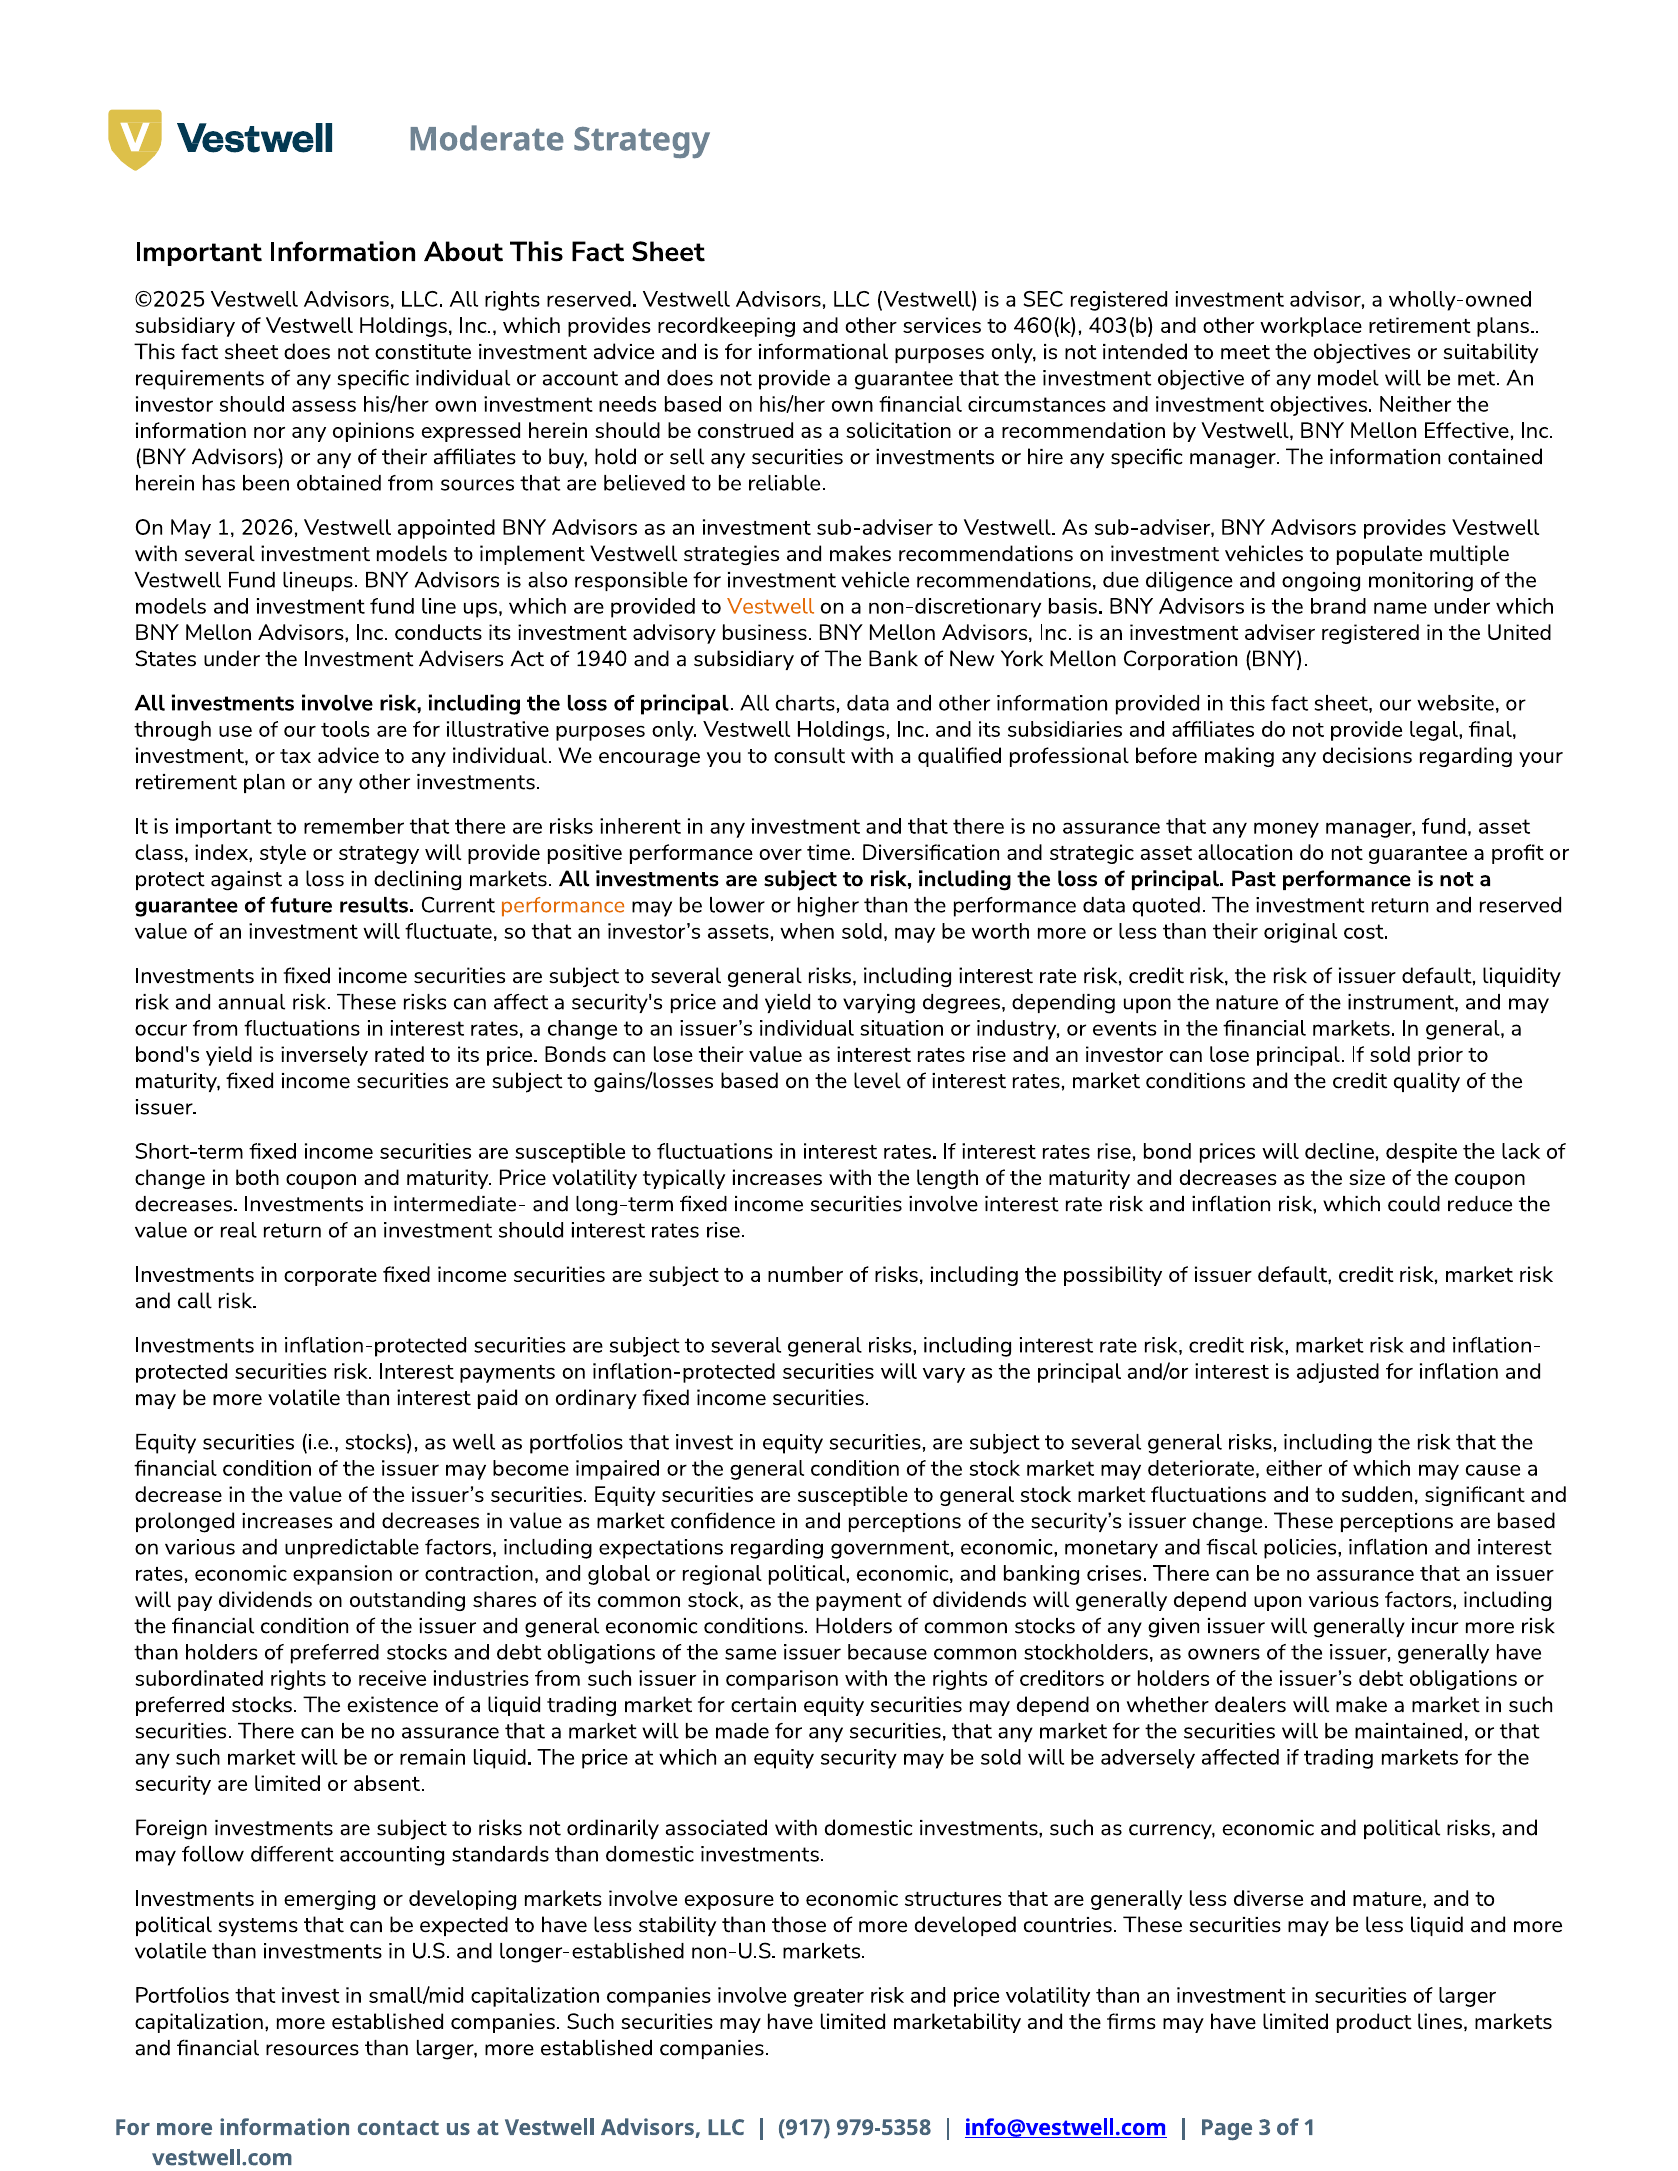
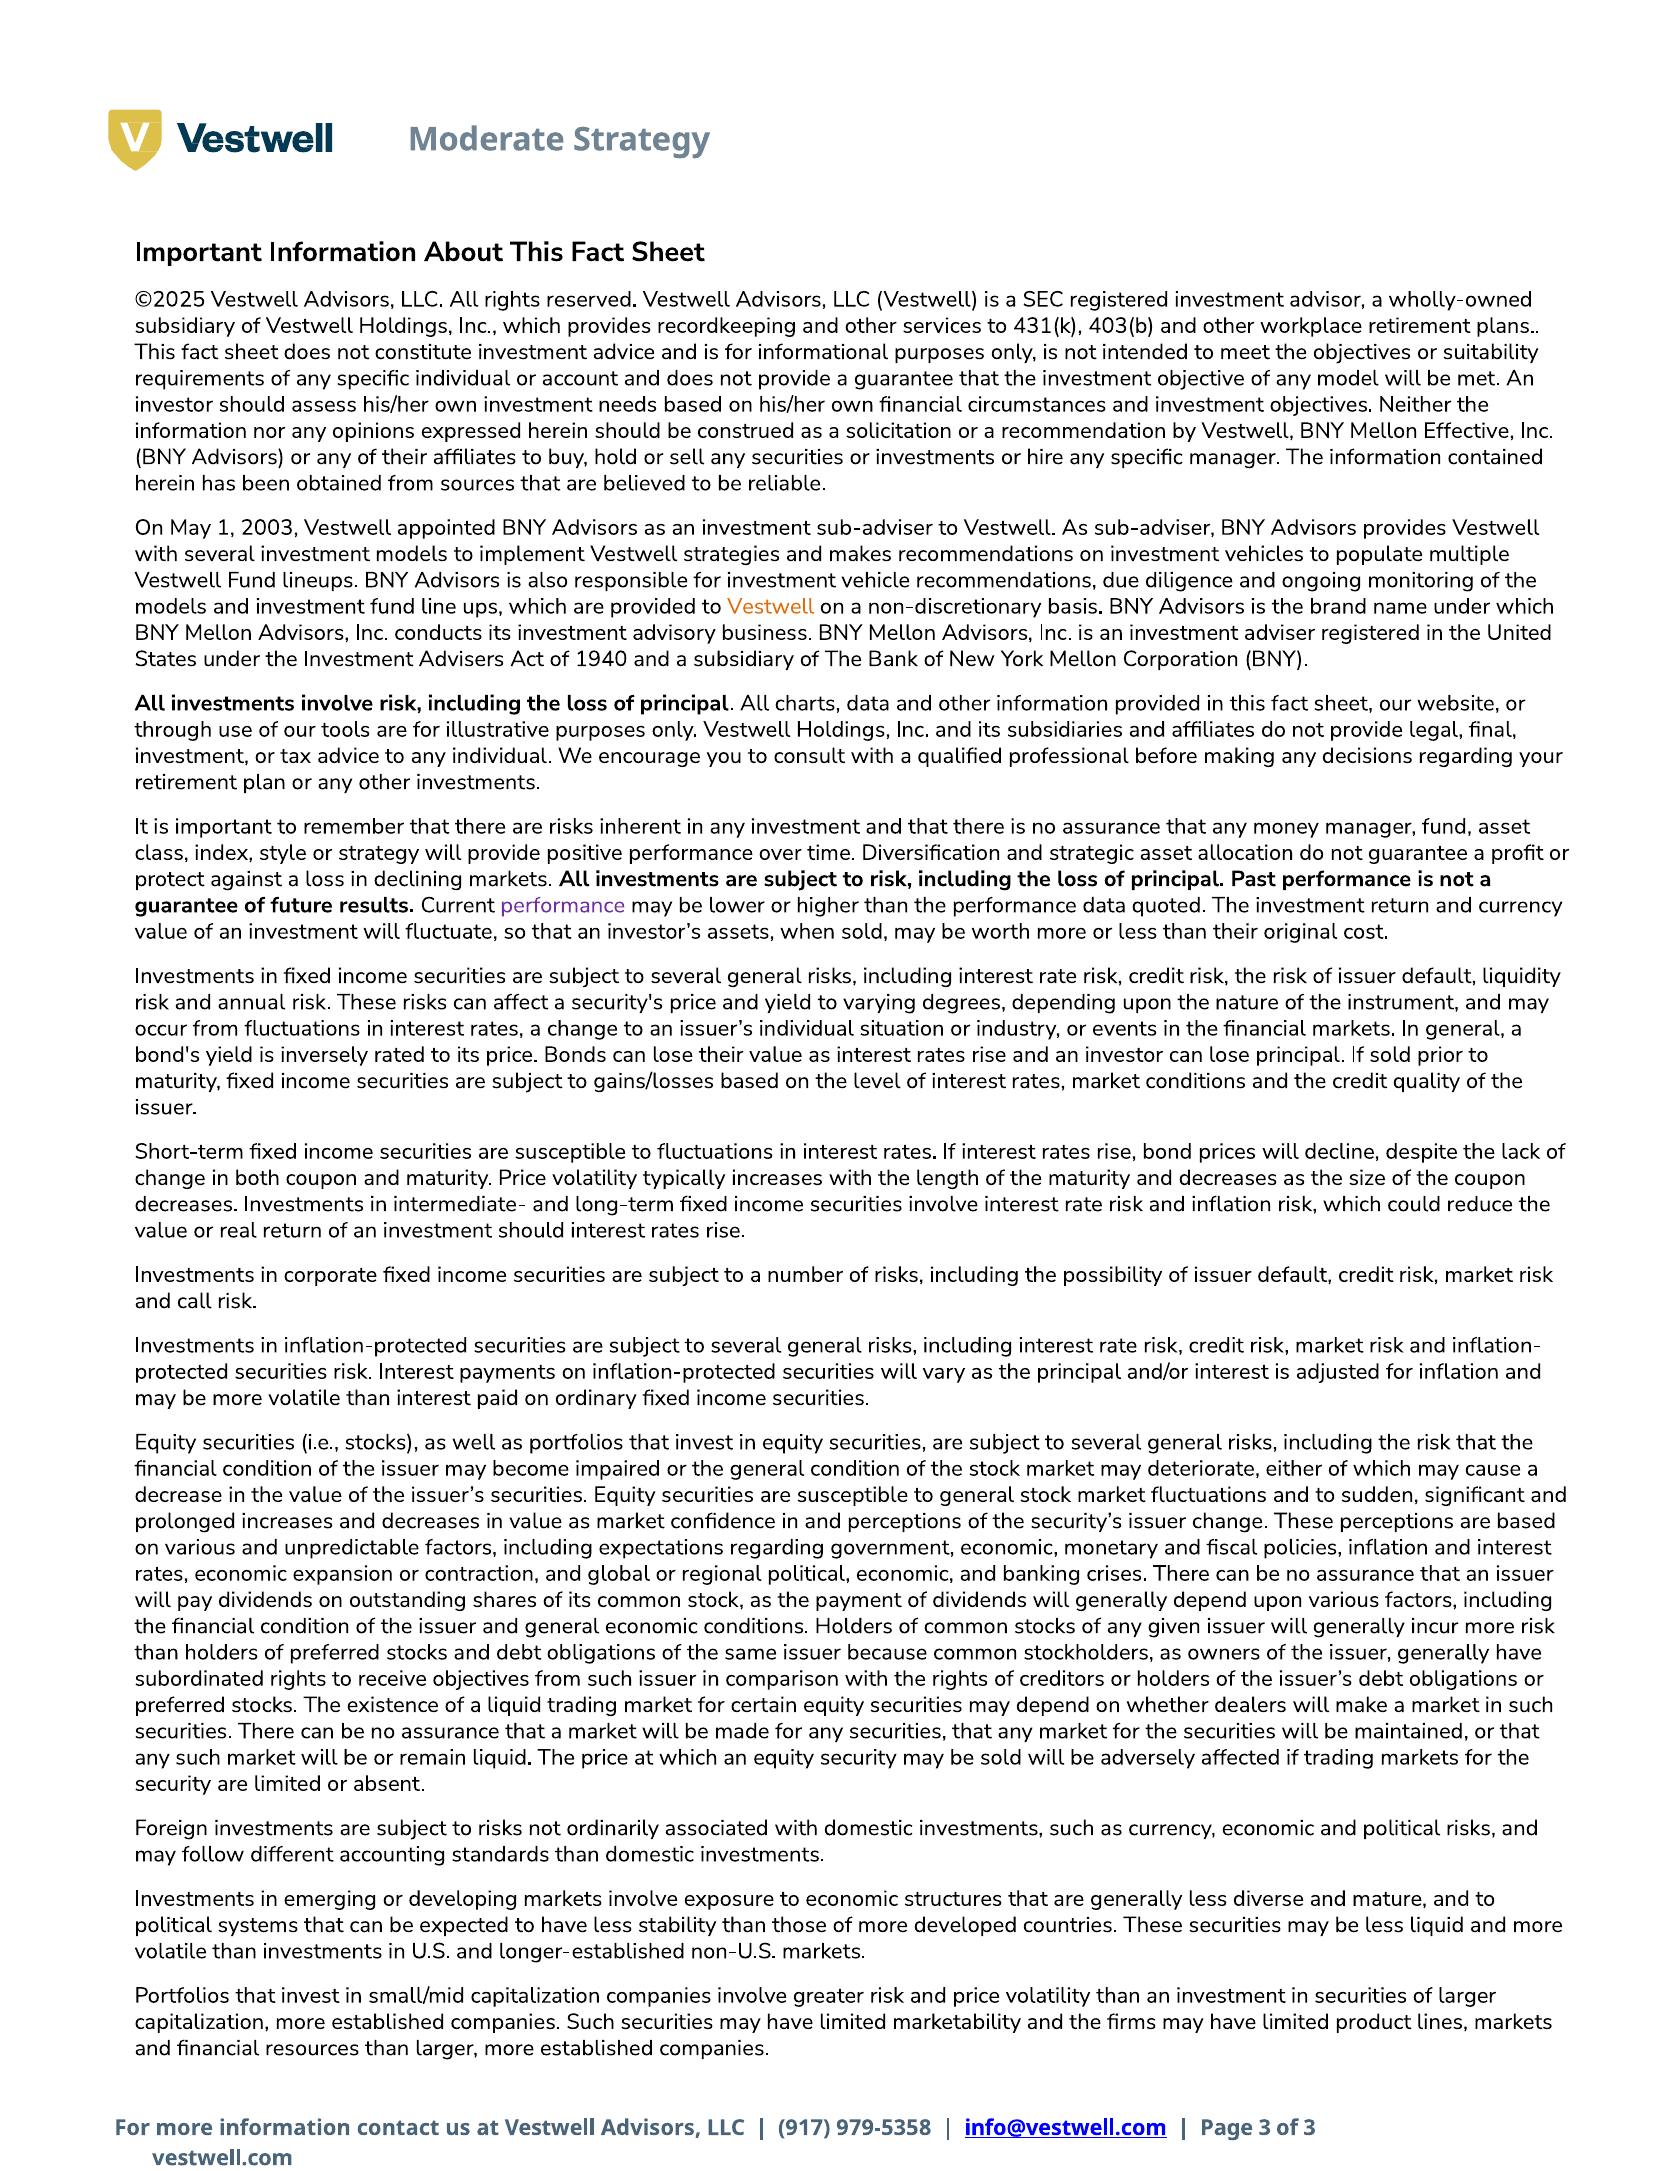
460(k: 460(k -> 431(k (1048, 326)
2026: 2026 -> 2003 (270, 528)
performance colour: orange -> purple (563, 905)
and reserved: reserved -> currency (1520, 905)
receive industries: industries -> objectives (481, 1679)
of 1: 1 -> 3 (1310, 2128)
